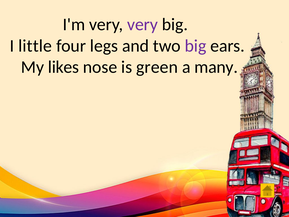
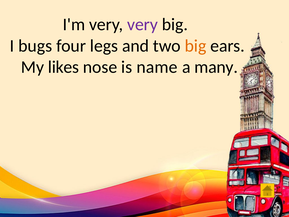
little: little -> bugs (35, 46)
big colour: purple -> orange (196, 46)
green: green -> name (157, 67)
